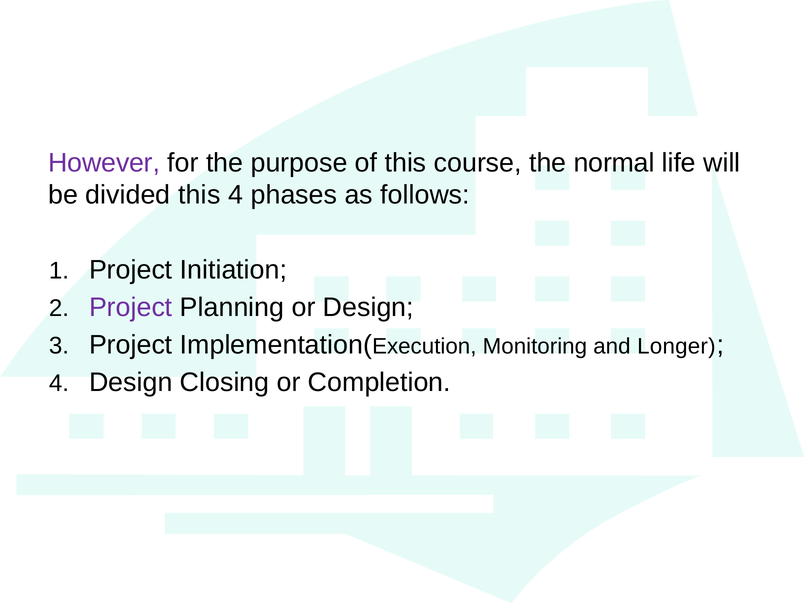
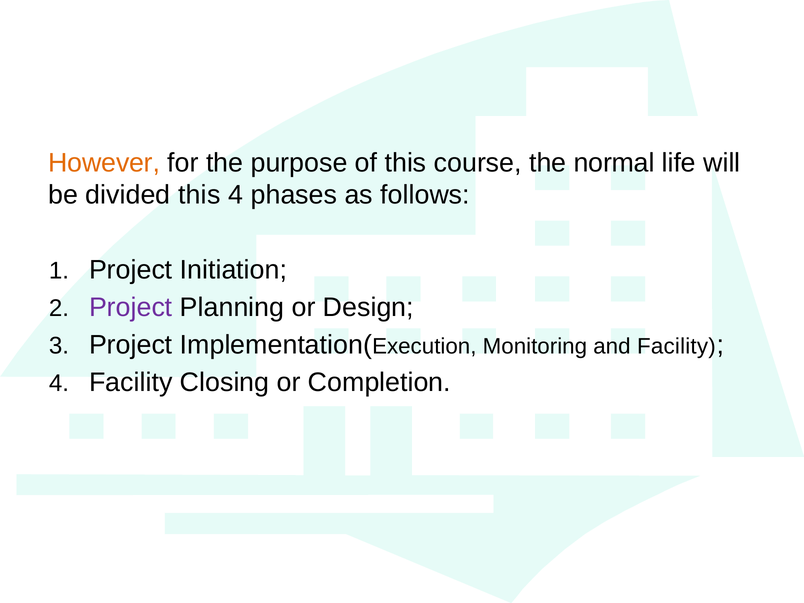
However colour: purple -> orange (104, 163)
and Longer: Longer -> Facility (676, 346)
4 Design: Design -> Facility (131, 382)
